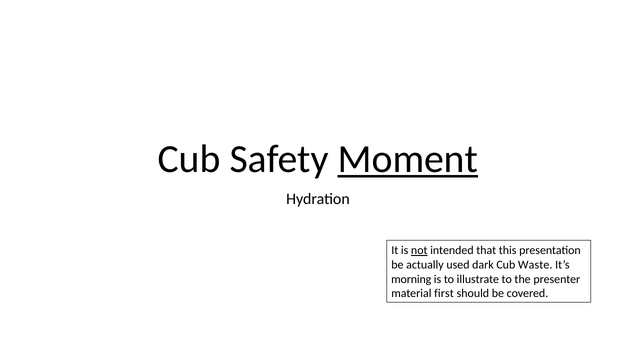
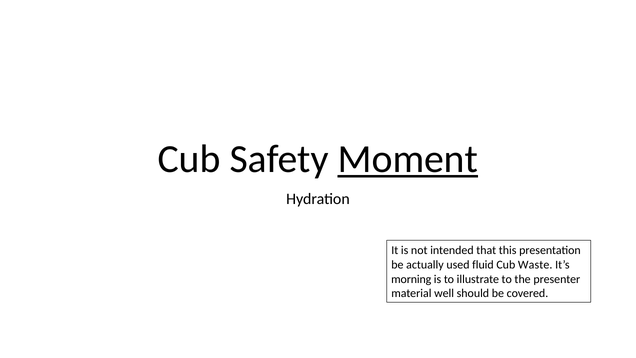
not underline: present -> none (419, 250)
dark: dark -> fluid (483, 265)
first: first -> well (444, 293)
